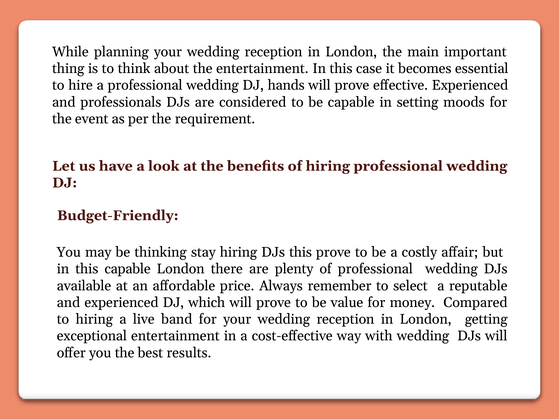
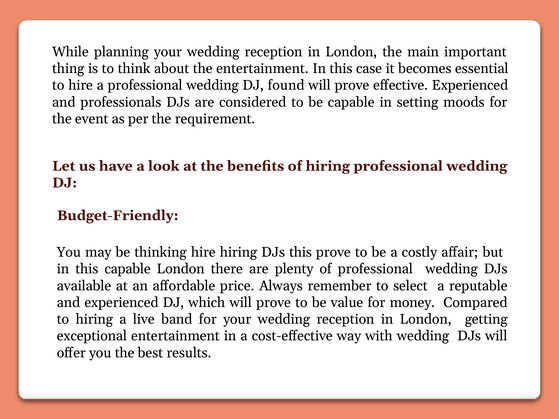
hands: hands -> found (286, 85)
thinking stay: stay -> hire (203, 252)
